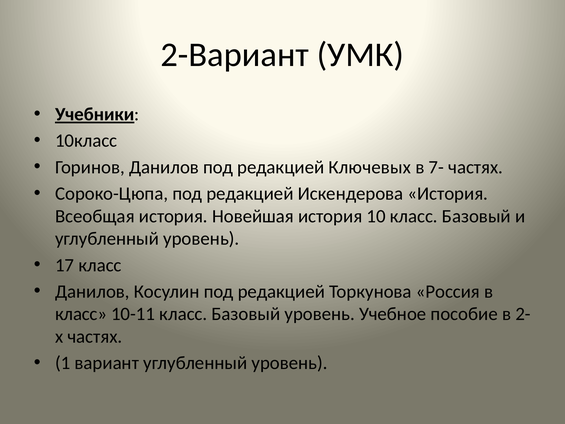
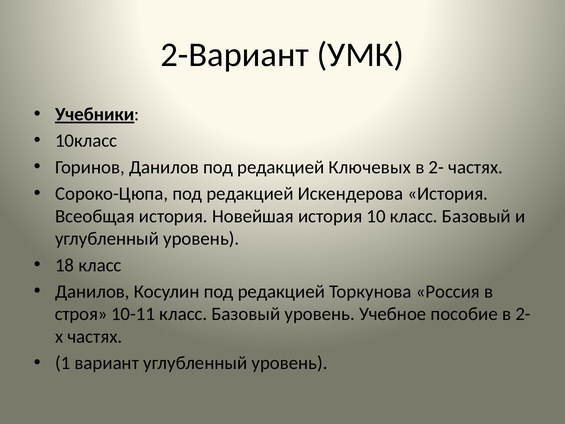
7-: 7- -> 2- (436, 167)
17: 17 -> 18 (65, 265)
класс: класс -> строя (81, 314)
